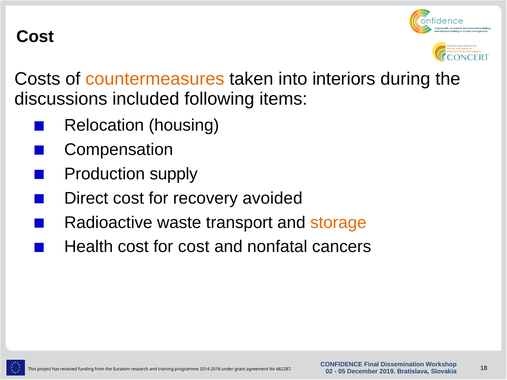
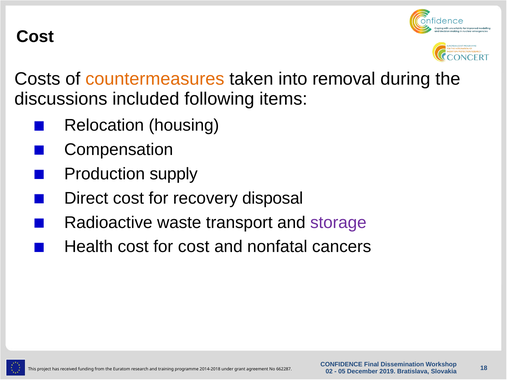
interiors: interiors -> removal (344, 79)
avoided: avoided -> disposal (273, 198)
storage colour: orange -> purple (338, 223)
